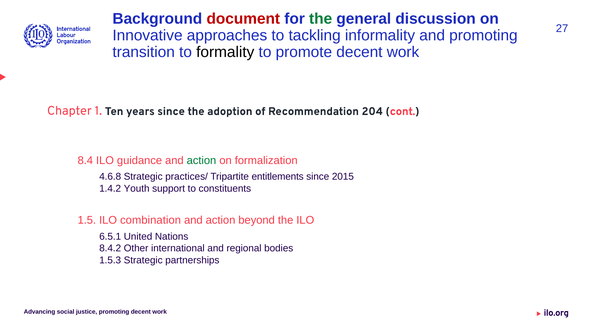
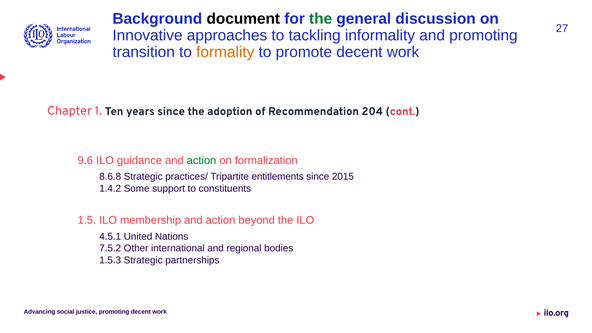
document colour: red -> black (243, 19)
formality colour: black -> orange (225, 52)
8.4: 8.4 -> 9.6 (85, 160)
4.6.8: 4.6.8 -> 8.6.8 (110, 177)
Youth: Youth -> Some (137, 188)
combination: combination -> membership (151, 220)
6.5.1: 6.5.1 -> 4.5.1 (110, 237)
8.4.2: 8.4.2 -> 7.5.2 (110, 248)
